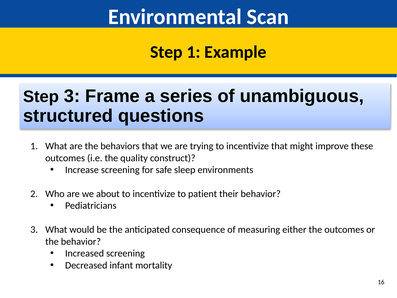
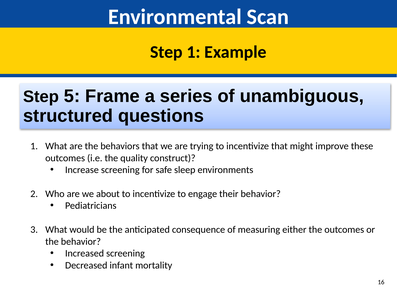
Step 3: 3 -> 5 (72, 96)
patient: patient -> engage (203, 194)
